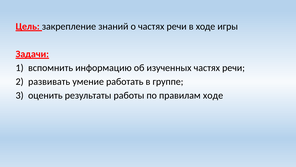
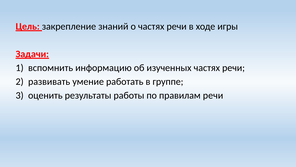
правилам ходе: ходе -> речи (213, 95)
